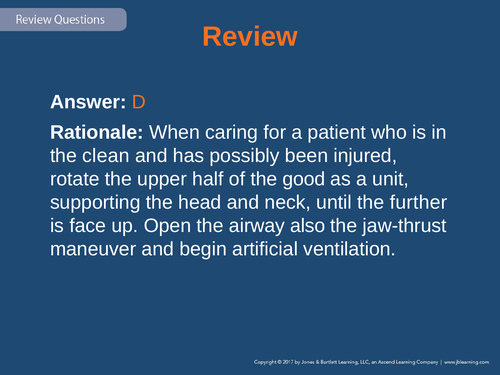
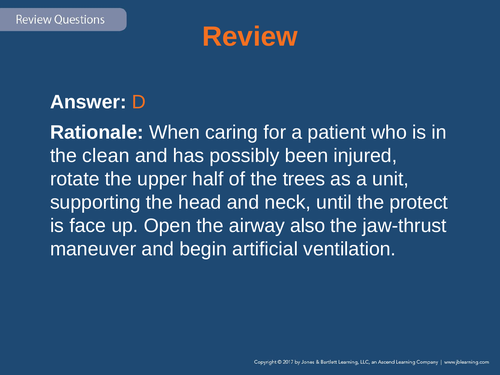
good: good -> trees (304, 179)
further: further -> protect (419, 202)
